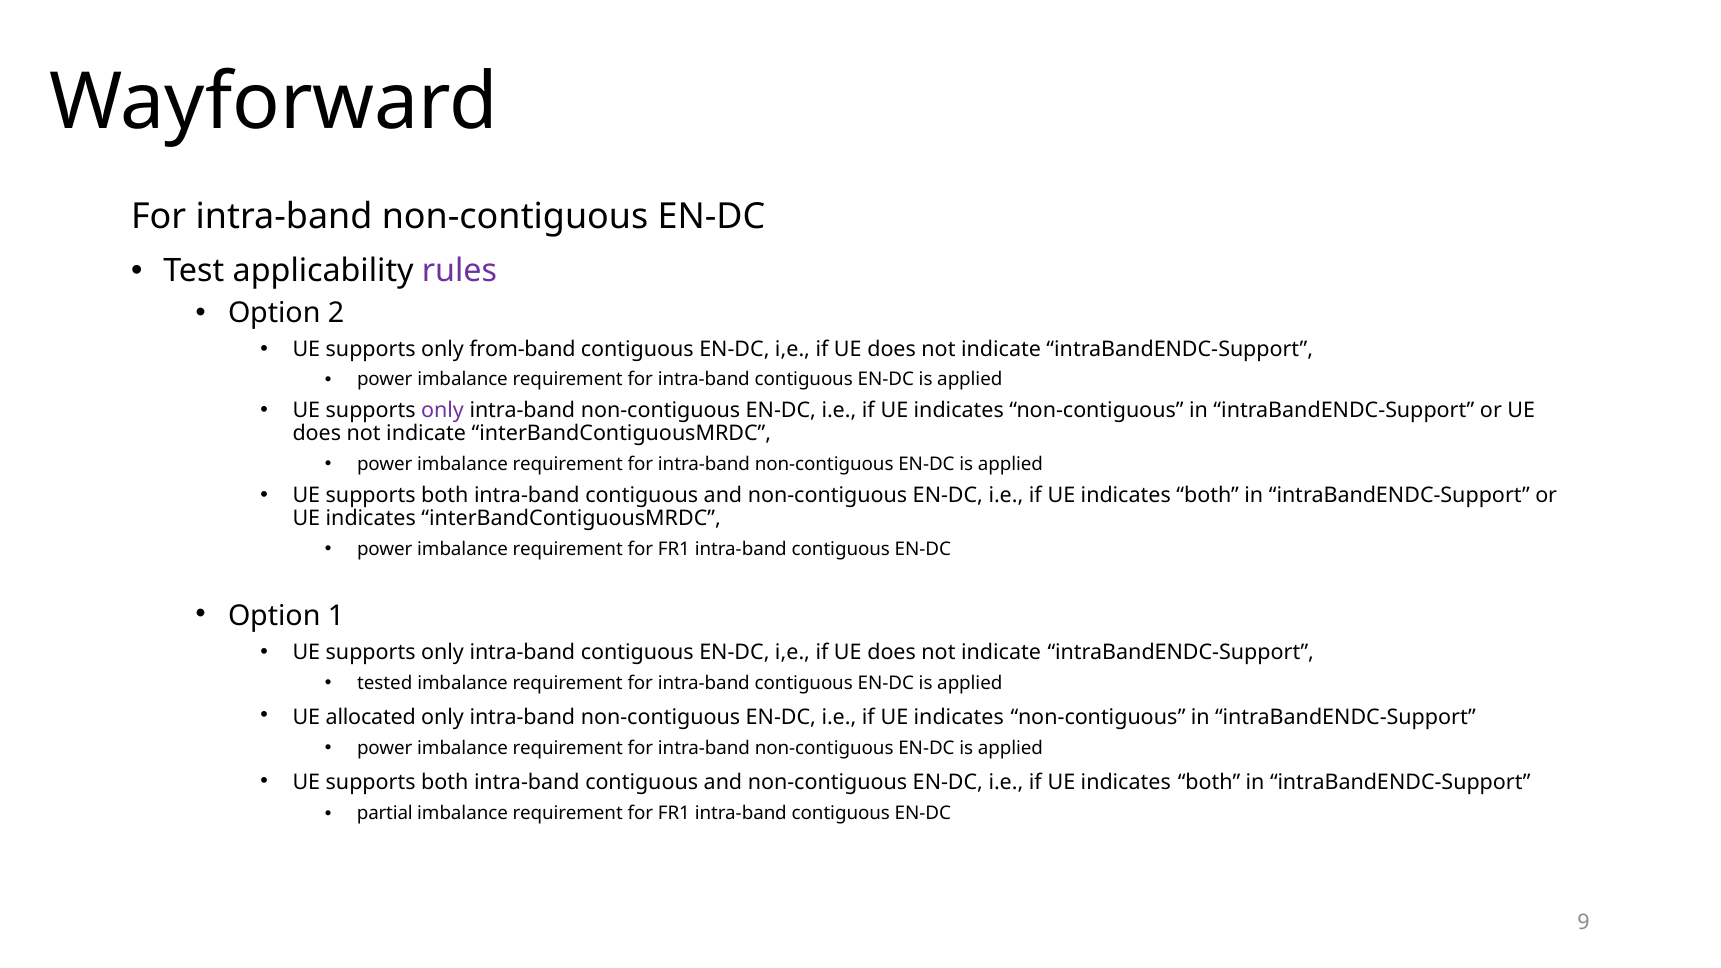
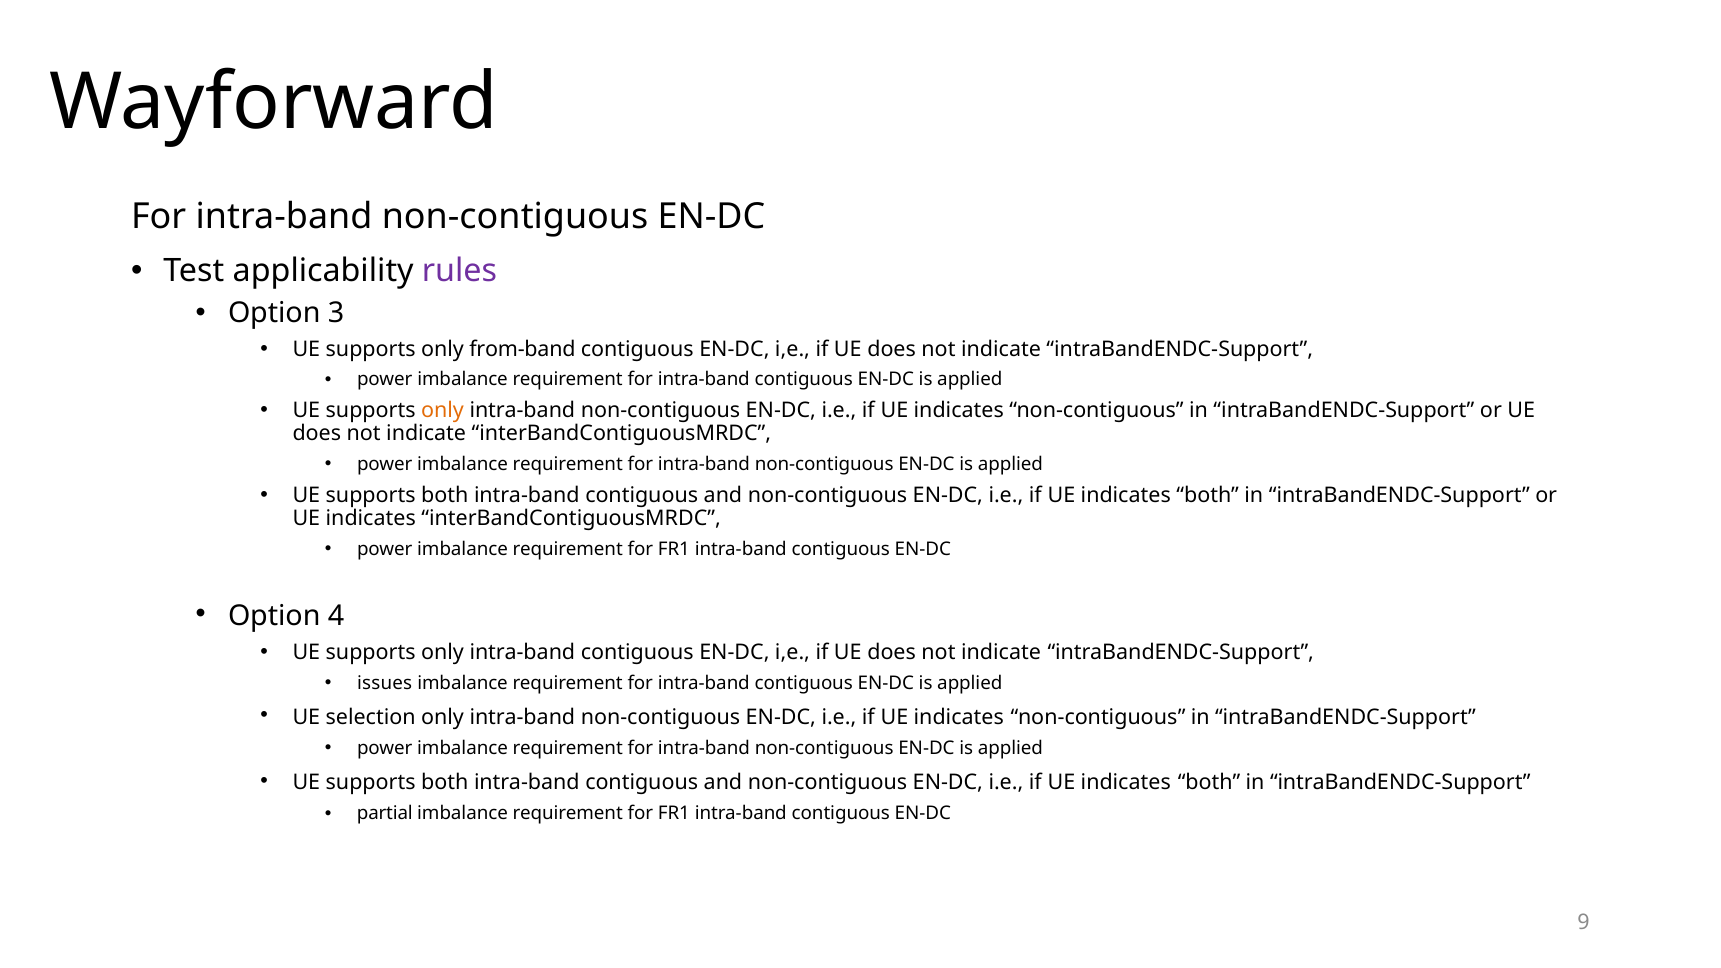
2: 2 -> 3 (336, 313)
only colour: purple -> orange (443, 410)
1: 1 -> 4 (336, 616)
tested: tested -> issues (385, 683)
allocated: allocated -> selection (371, 717)
